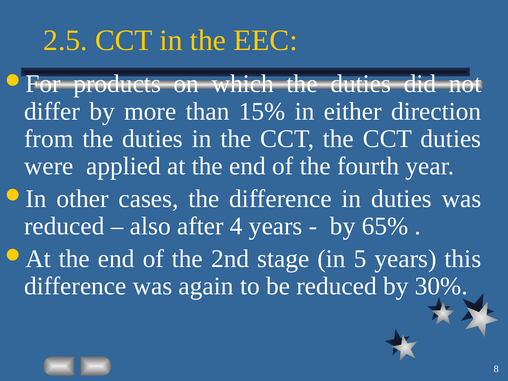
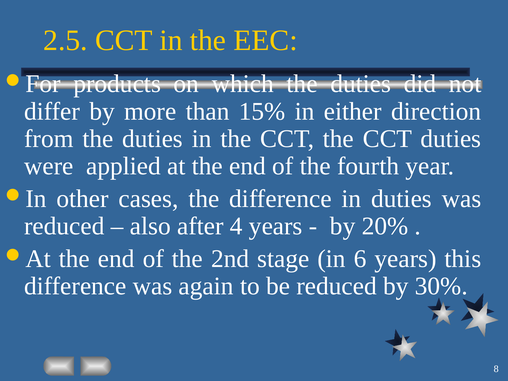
65%: 65% -> 20% (385, 226)
5: 5 -> 6 (360, 259)
